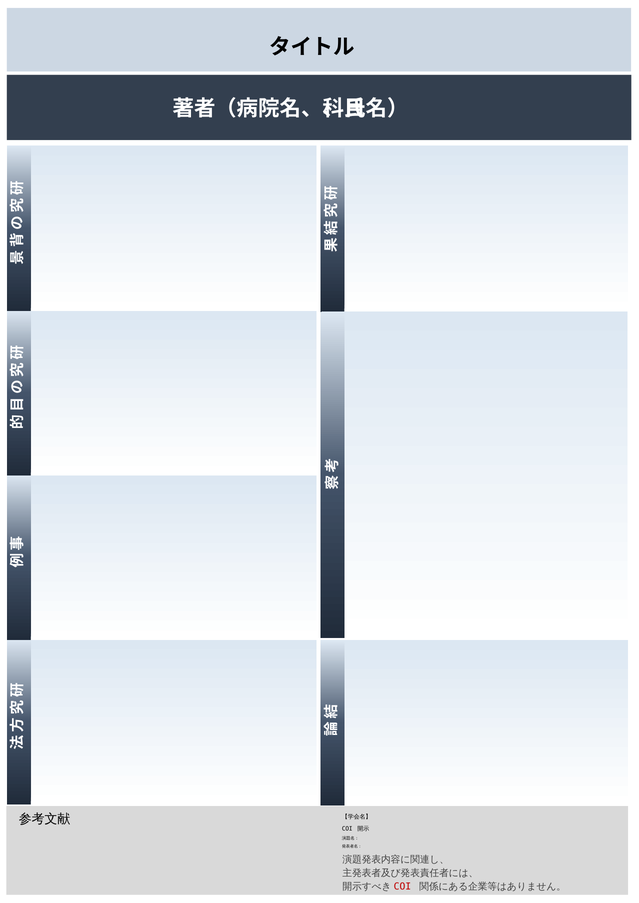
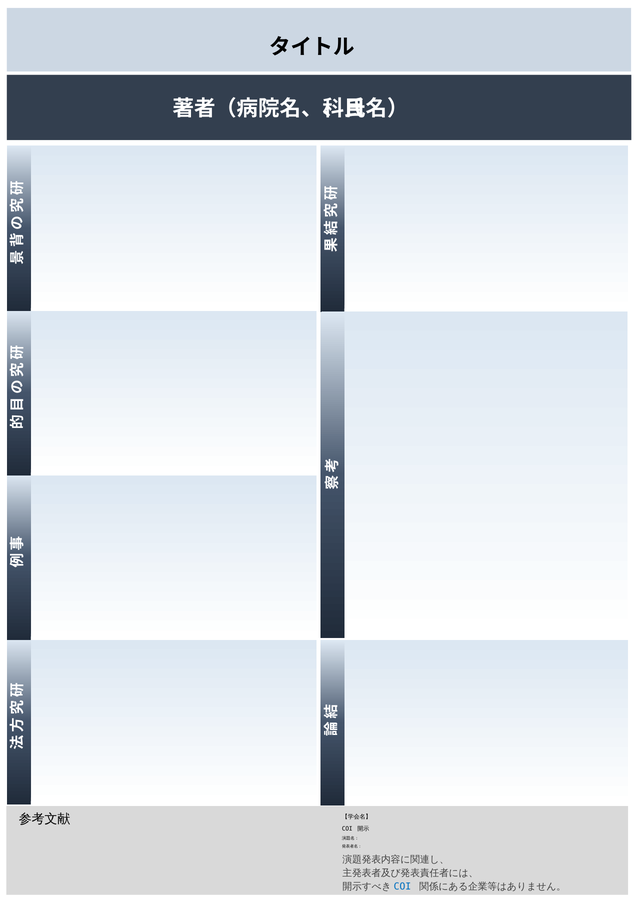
COI colour: red -> blue (402, 887)
